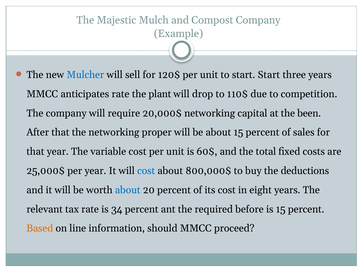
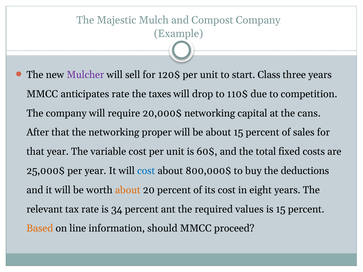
Mulcher colour: blue -> purple (85, 75)
start Start: Start -> Class (269, 75)
plant: plant -> taxes (160, 94)
been: been -> cans (309, 113)
about colour: blue -> orange (128, 190)
before: before -> values (249, 209)
